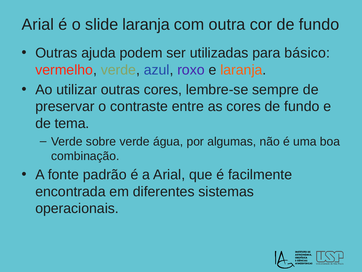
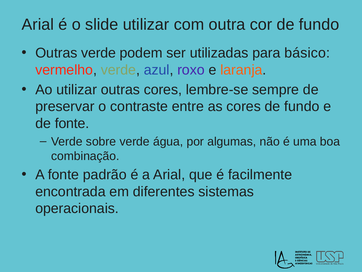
slide laranja: laranja -> utilizar (146, 25)
Outras ajuda: ajuda -> verde (99, 53)
de tema: tema -> fonte (72, 123)
